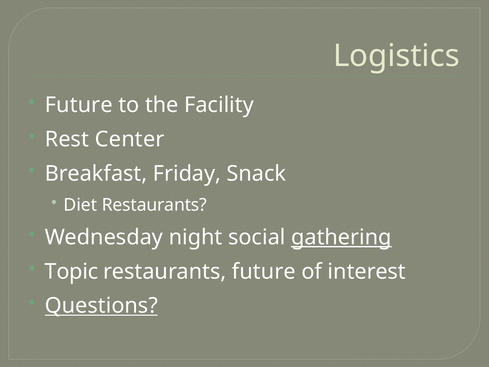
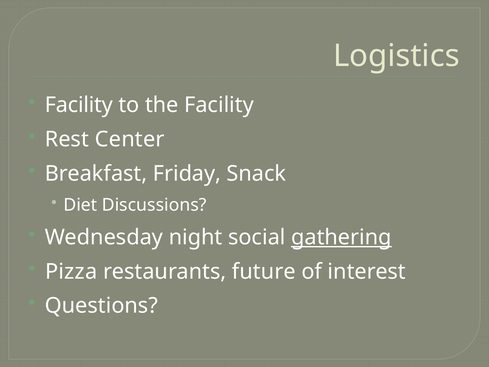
Future: Future -> Facility (79, 105)
Diet Restaurants: Restaurants -> Discussions (154, 205)
Topic: Topic -> Pizza (71, 271)
Questions underline: present -> none (101, 306)
